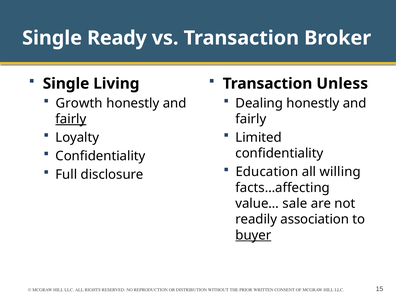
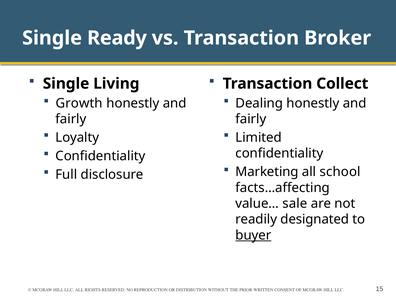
Unless: Unless -> Collect (342, 84)
fairly underline: present -> none (71, 119)
Education: Education -> Marketing (267, 172)
willing: willing -> school (340, 172)
association: association -> designated (315, 219)
